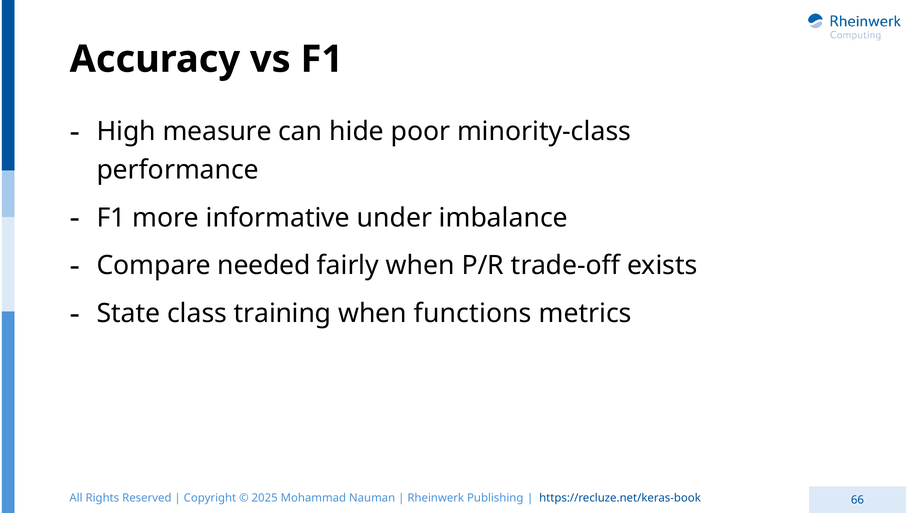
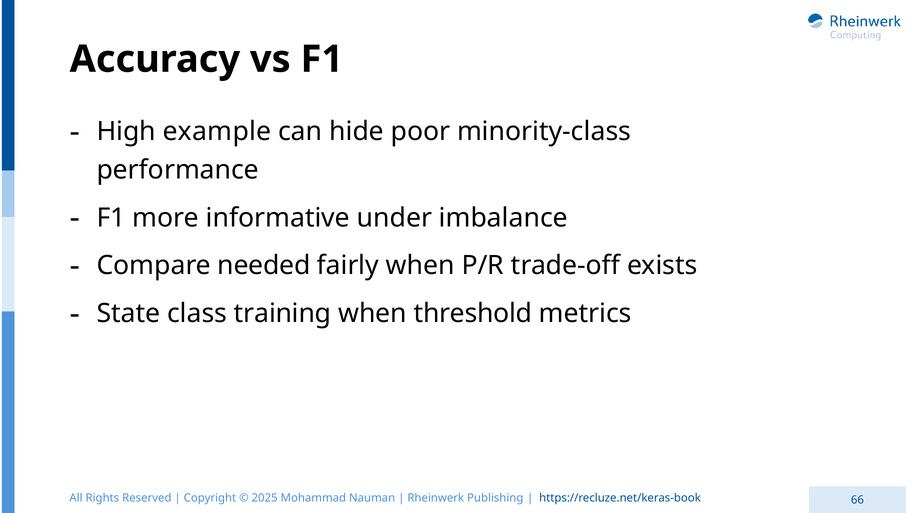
measure: measure -> example (217, 132)
functions: functions -> threshold (473, 314)
